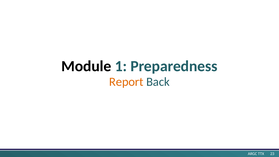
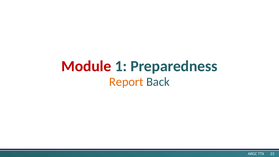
Module colour: black -> red (86, 66)
